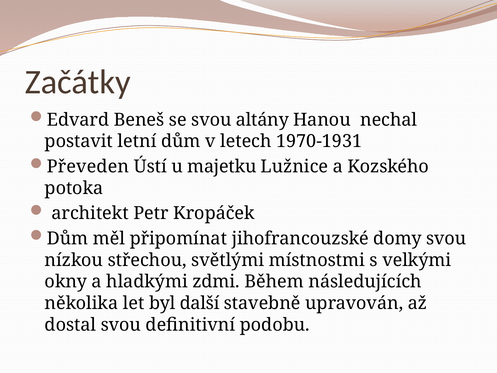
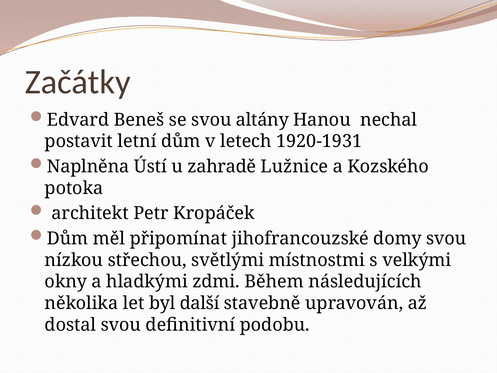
1970-1931: 1970-1931 -> 1920-1931 (319, 141)
Převeden: Převeden -> Naplněna (88, 166)
majetku: majetku -> zahradě (222, 166)
